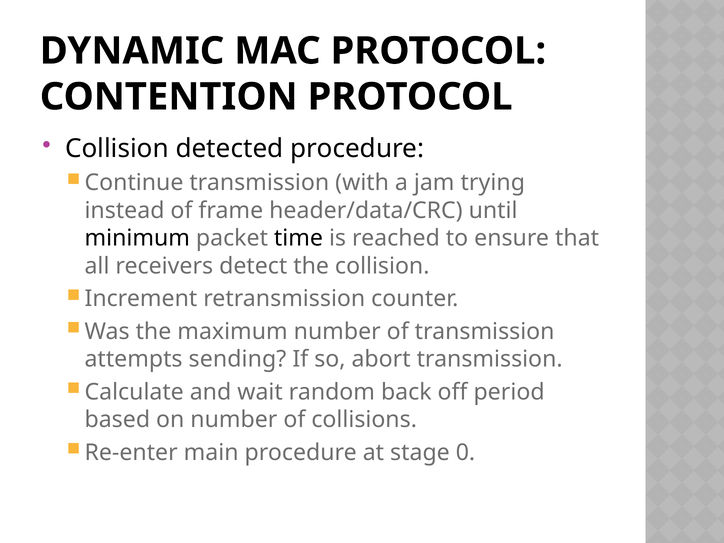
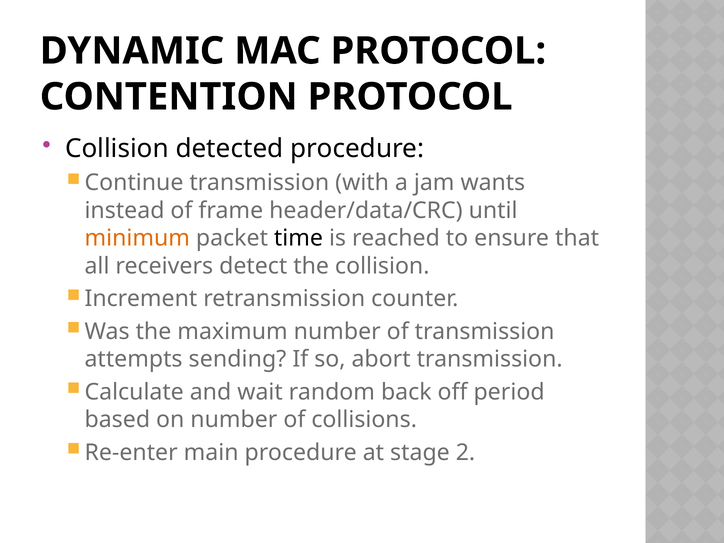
trying: trying -> wants (493, 183)
minimum colour: black -> orange (137, 238)
0: 0 -> 2 (465, 453)
